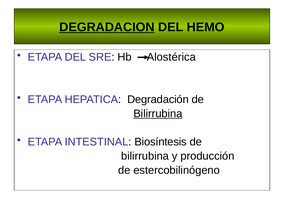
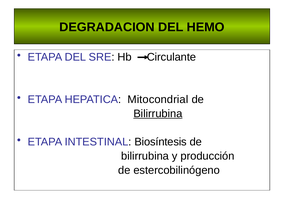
DEGRADACION underline: present -> none (107, 27)
Alostérica: Alostérica -> Circulante (171, 57)
Degradación: Degradación -> Mitocondrial (158, 99)
